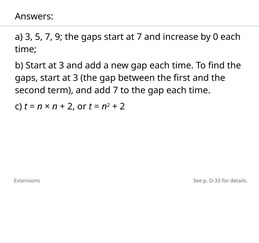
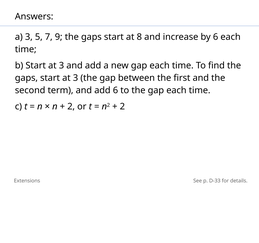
at 7: 7 -> 8 (139, 37)
by 0: 0 -> 6 (216, 37)
add 7: 7 -> 6 (115, 90)
